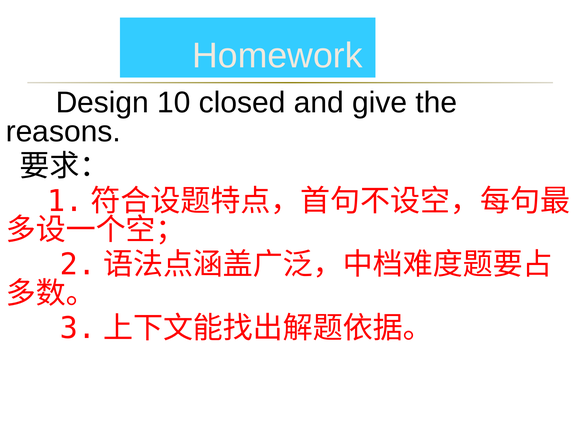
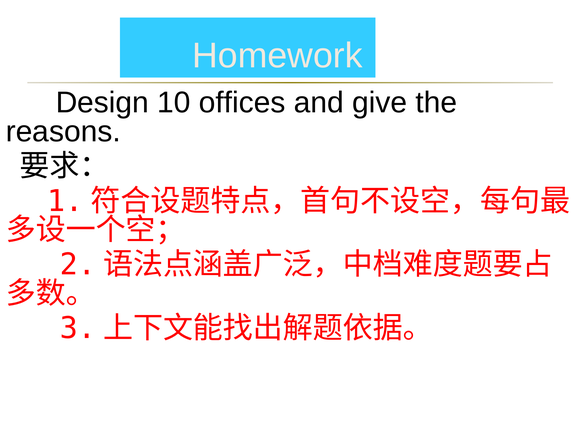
closed: closed -> offices (242, 103)
